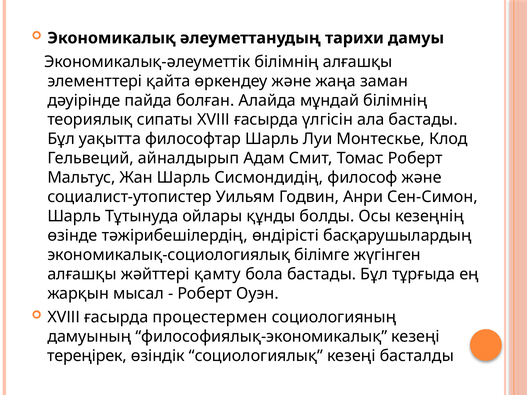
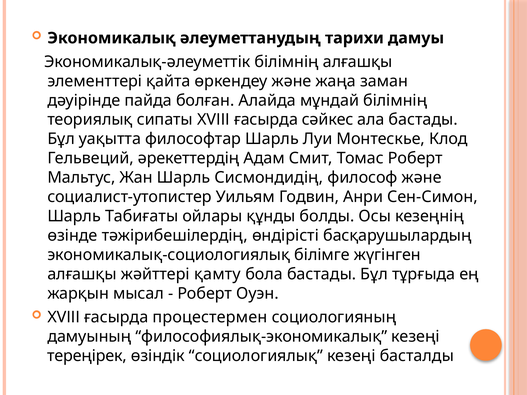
үлгісін: үлгісін -> сәйкес (328, 120)
айналдырып: айналдырып -> әрекеттердің (189, 158)
Тұтынуда: Тұтынуда -> Табиғаты (142, 216)
